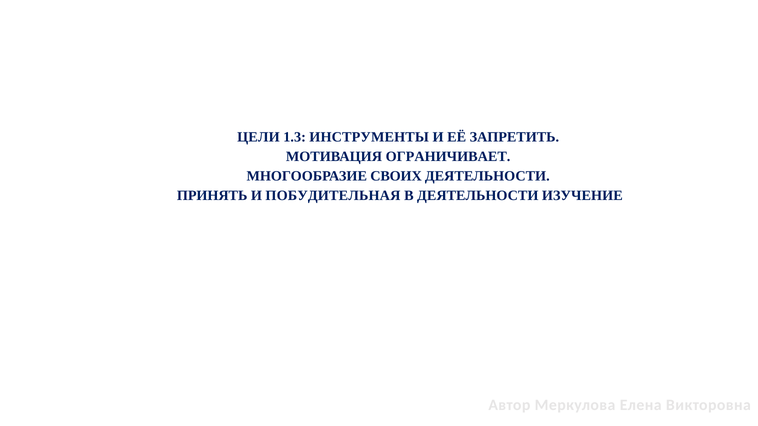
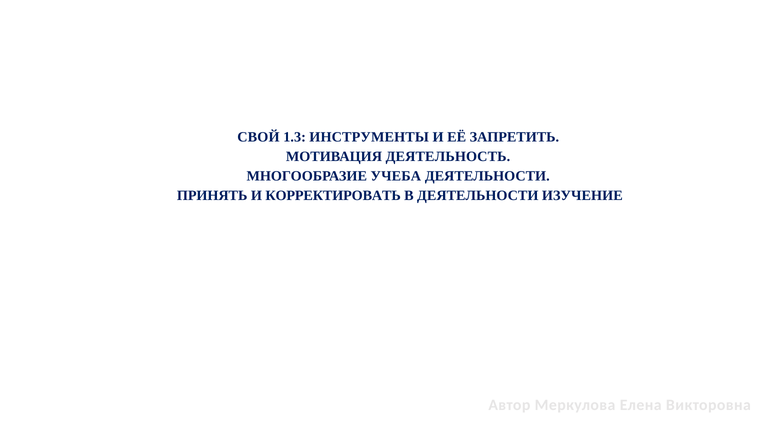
ЦЕЛИ: ЦЕЛИ -> СВОЙ (258, 137)
ОГРАНИЧИВАЕТ: ОГРАНИЧИВАЕТ -> ДЕЯТЕЛЬНОСТЬ (448, 157)
СВОИХ: СВОИХ -> УЧЕБА (396, 176)
ПОБУДИТЕЛЬНАЯ: ПОБУДИТЕЛЬНАЯ -> КОРРЕКТИРОВАТЬ (333, 196)
